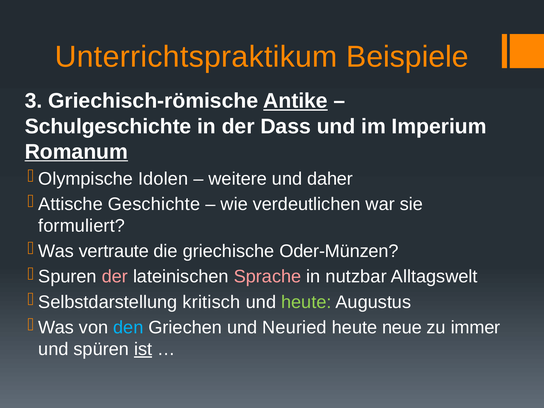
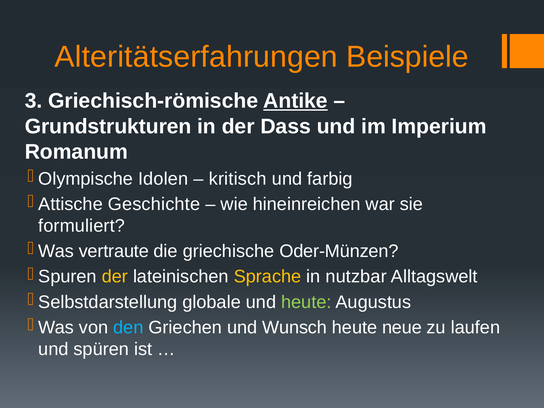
Unterrichtspraktikum: Unterrichtspraktikum -> Alteritätserfahrungen (196, 57)
Schulgeschichte: Schulgeschichte -> Grundstrukturen (108, 126)
Romanum underline: present -> none (76, 152)
weitere: weitere -> kritisch (238, 179)
daher: daher -> farbig (330, 179)
verdeutlichen: verdeutlichen -> hineinreichen (307, 204)
der colour: pink -> yellow (115, 277)
Sprache colour: pink -> yellow (267, 277)
kritisch: kritisch -> globale (212, 302)
Neuried: Neuried -> Wunsch (295, 327)
immer: immer -> laufen (475, 327)
ist underline: present -> none (143, 349)
